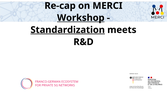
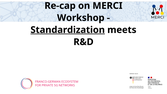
Workshop underline: present -> none (81, 18)
